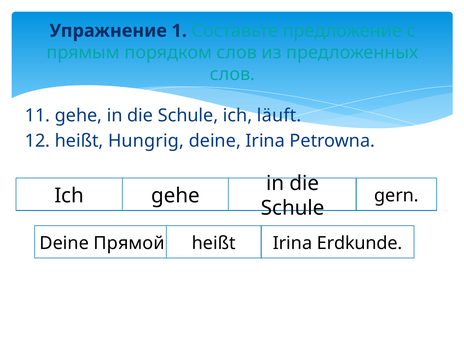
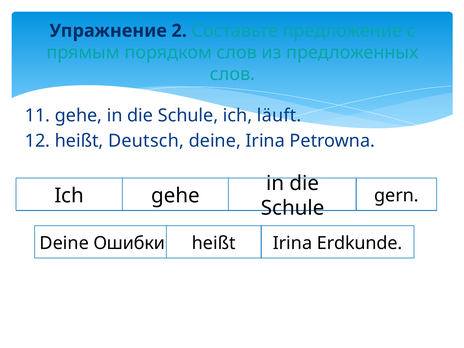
1: 1 -> 2 (179, 31)
Hungrig: Hungrig -> Deutsch (146, 141)
Прямой: Прямой -> Ошибки (129, 243)
